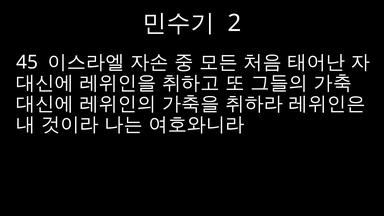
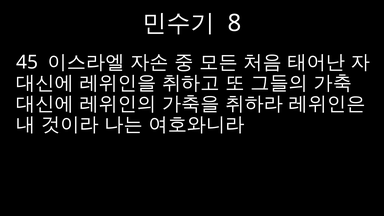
2: 2 -> 8 (234, 23)
